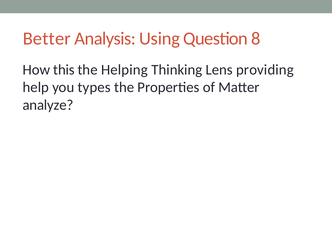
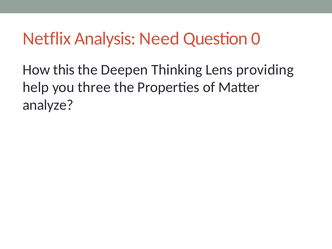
Better: Better -> Netflix (47, 39)
Using: Using -> Need (159, 39)
8: 8 -> 0 (256, 39)
Helping: Helping -> Deepen (124, 70)
types: types -> three (94, 87)
